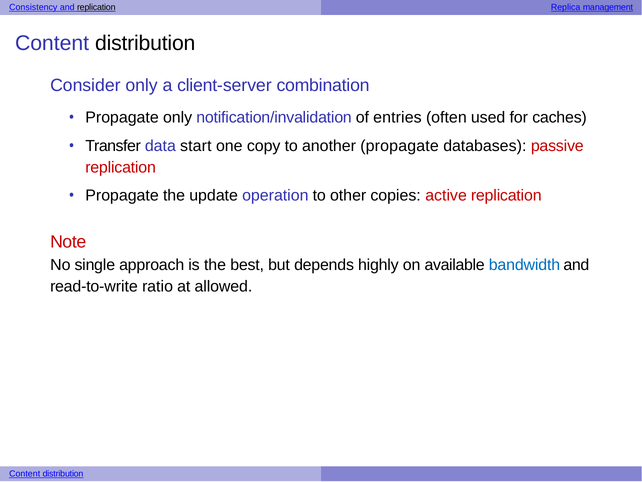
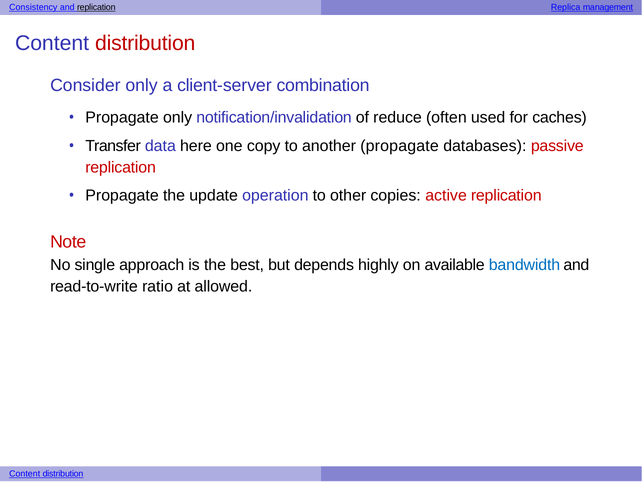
distribution colour: black -> red (145, 43)
entries: entries -> reduce (398, 118)
start: start -> here (196, 146)
